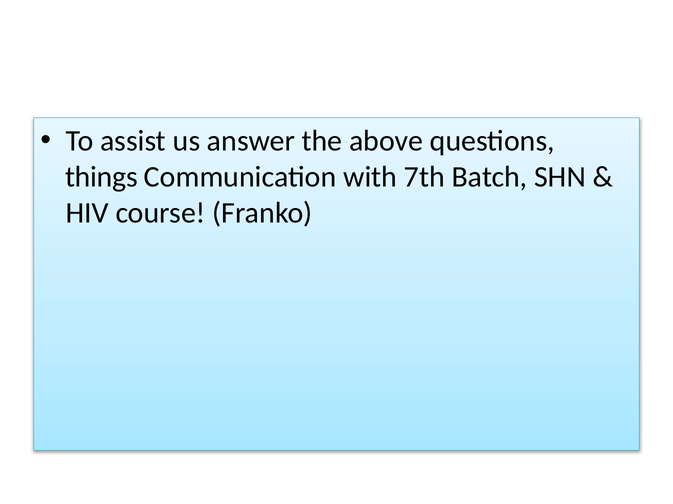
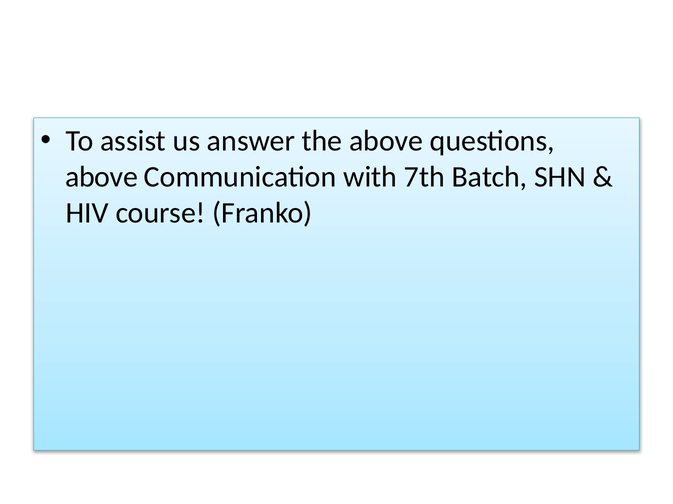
things: things -> above (102, 177)
